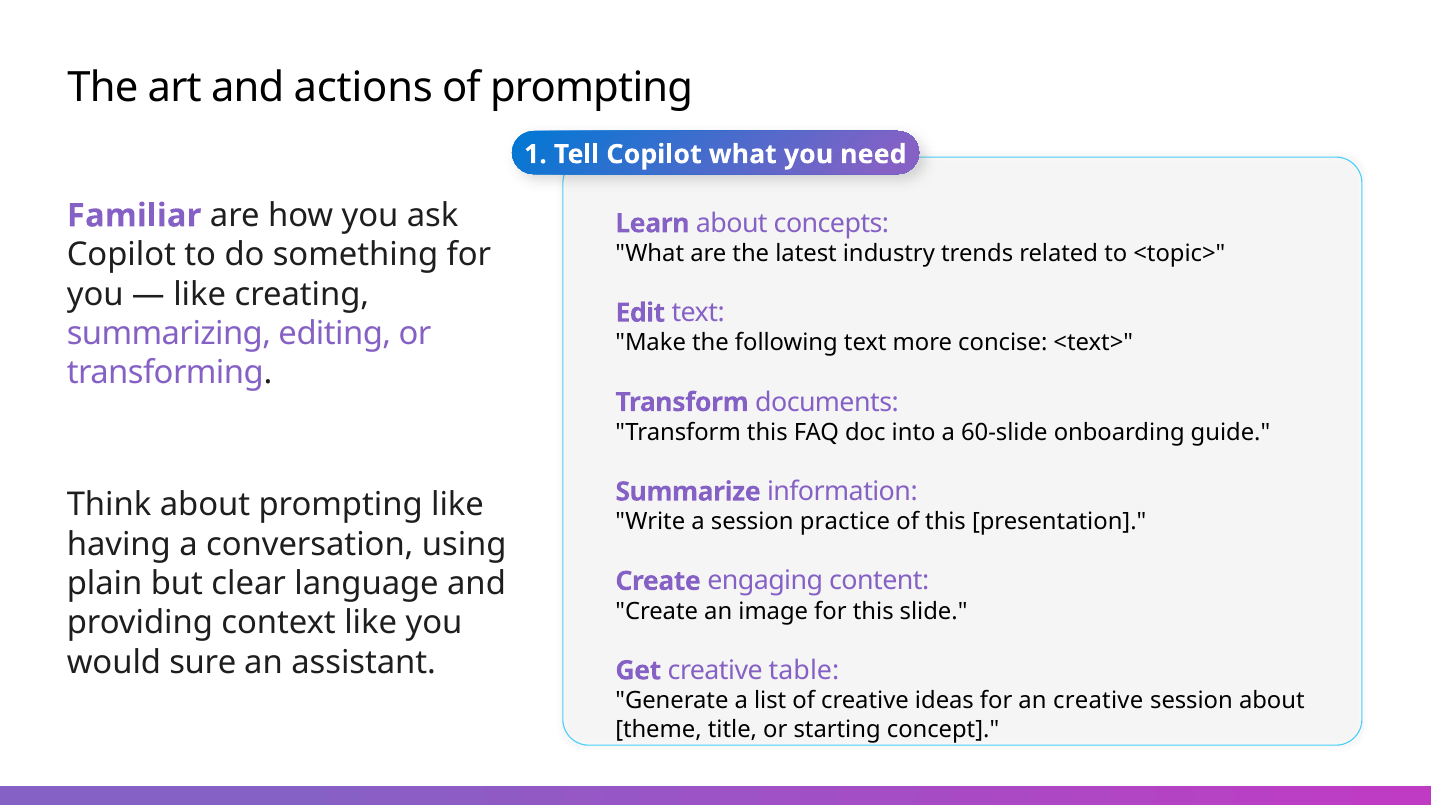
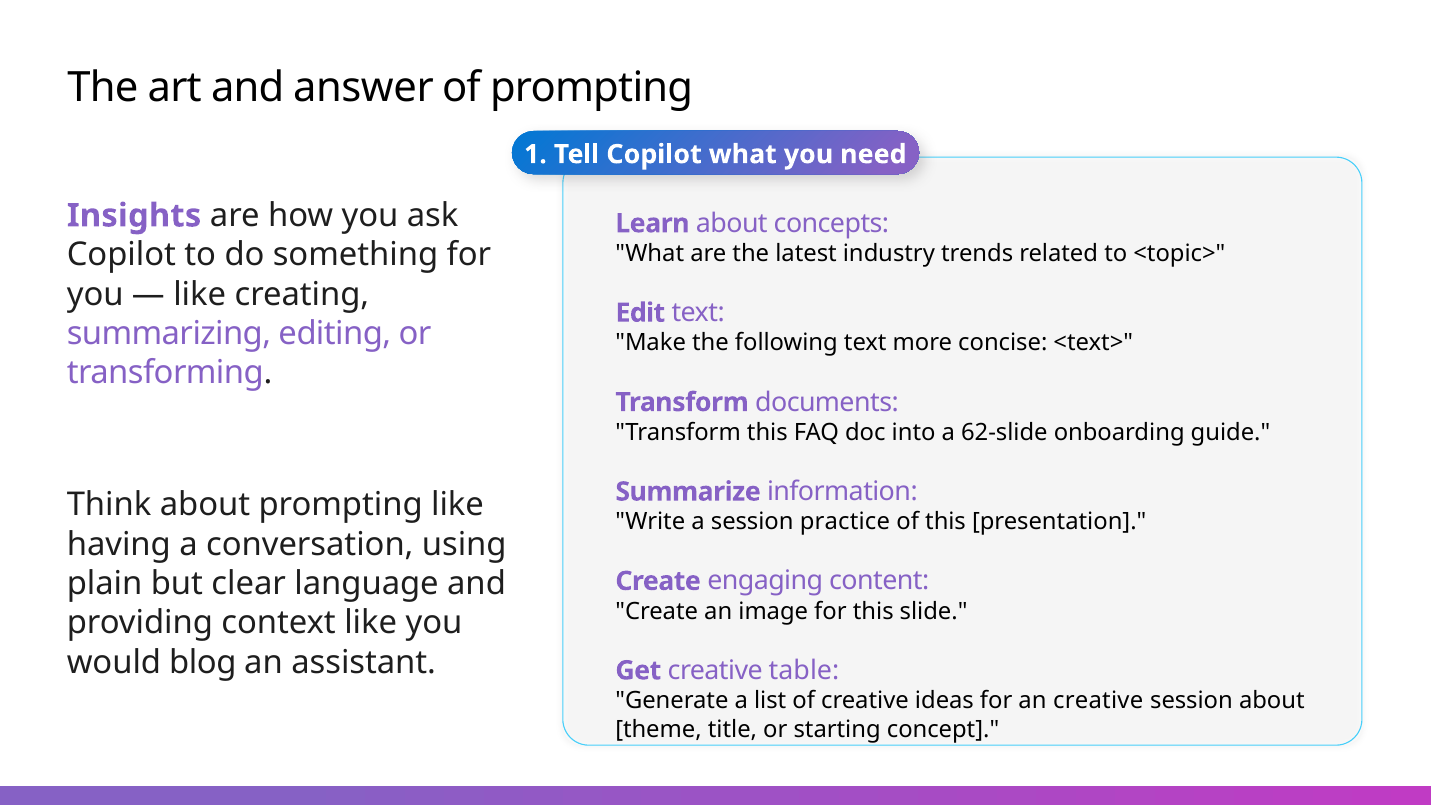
actions: actions -> answer (363, 88)
Familiar: Familiar -> Insights (134, 216)
60-slide: 60-slide -> 62-slide (1004, 432)
sure: sure -> blog (203, 662)
